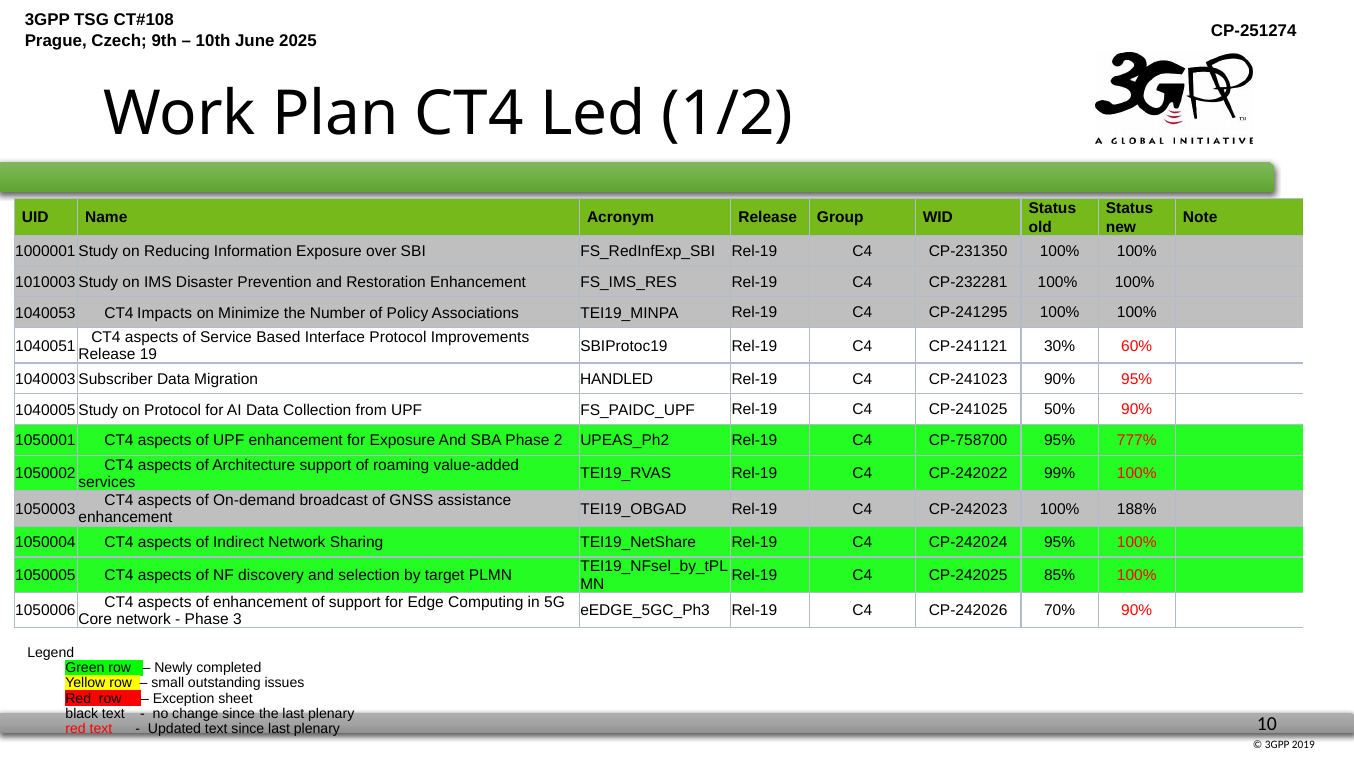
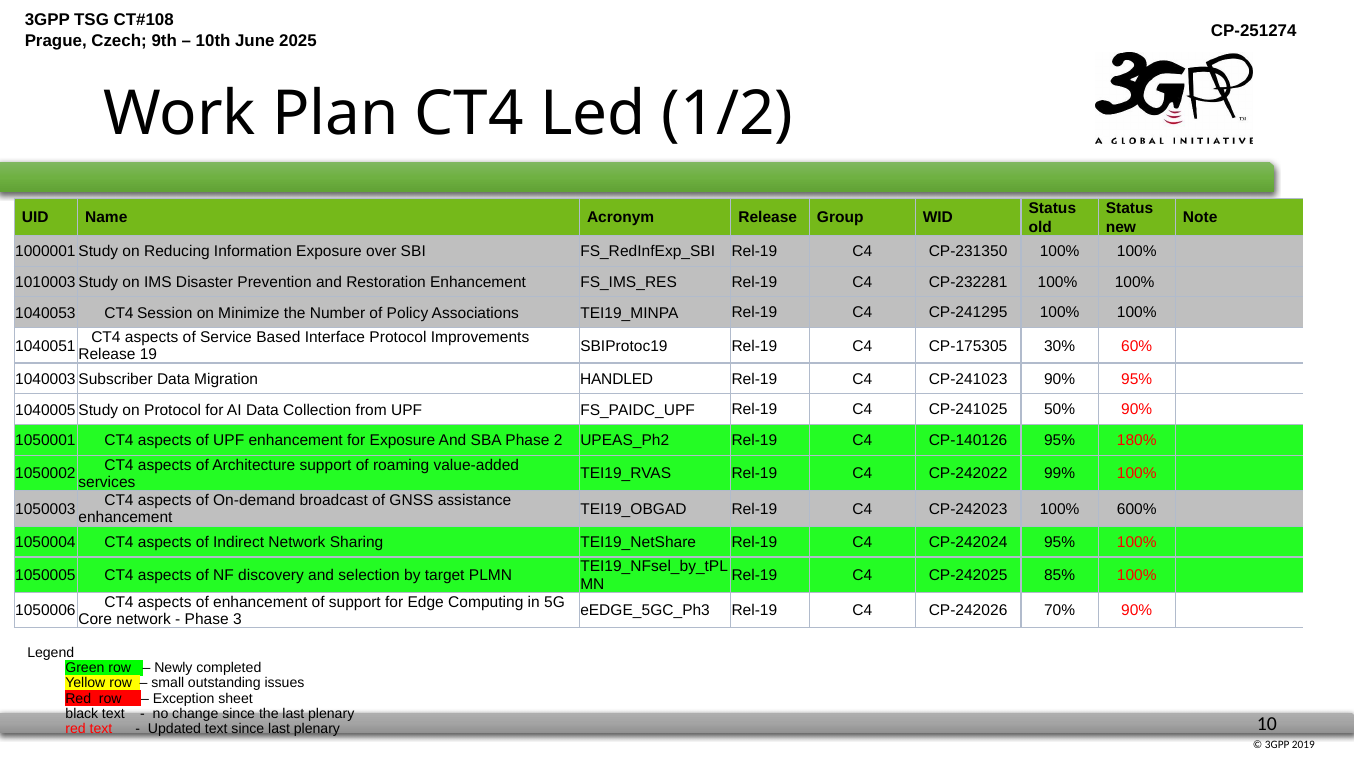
Impacts: Impacts -> Session (165, 313)
CP-241121: CP-241121 -> CP-175305 (968, 346)
CP-758700: CP-758700 -> CP-140126 (968, 440)
777%: 777% -> 180% (1137, 440)
188%: 188% -> 600% (1137, 509)
